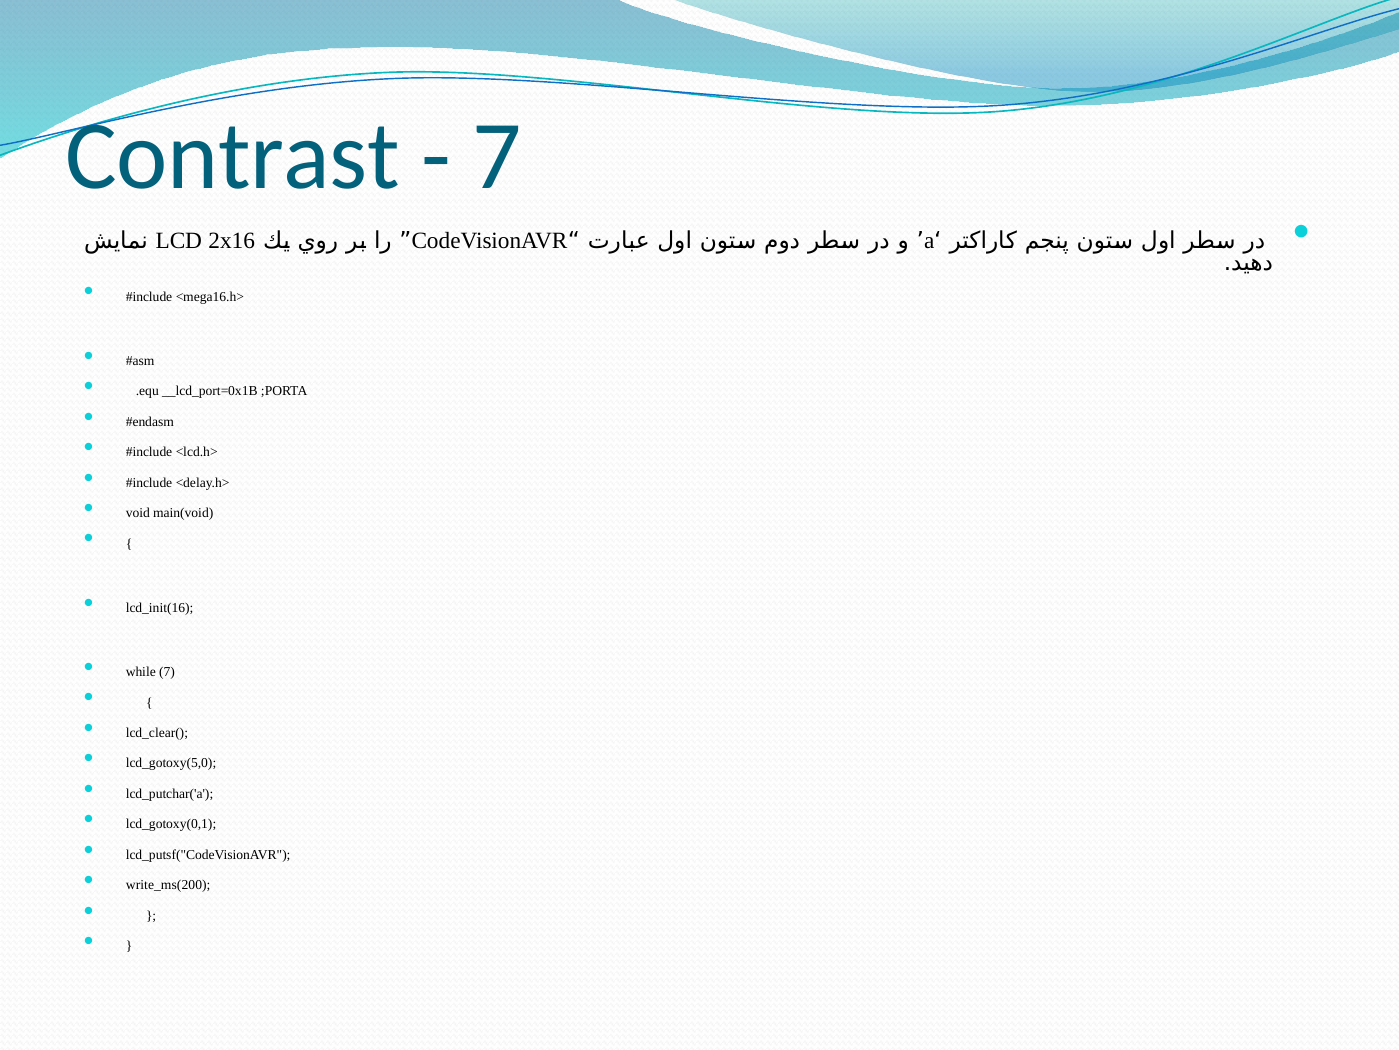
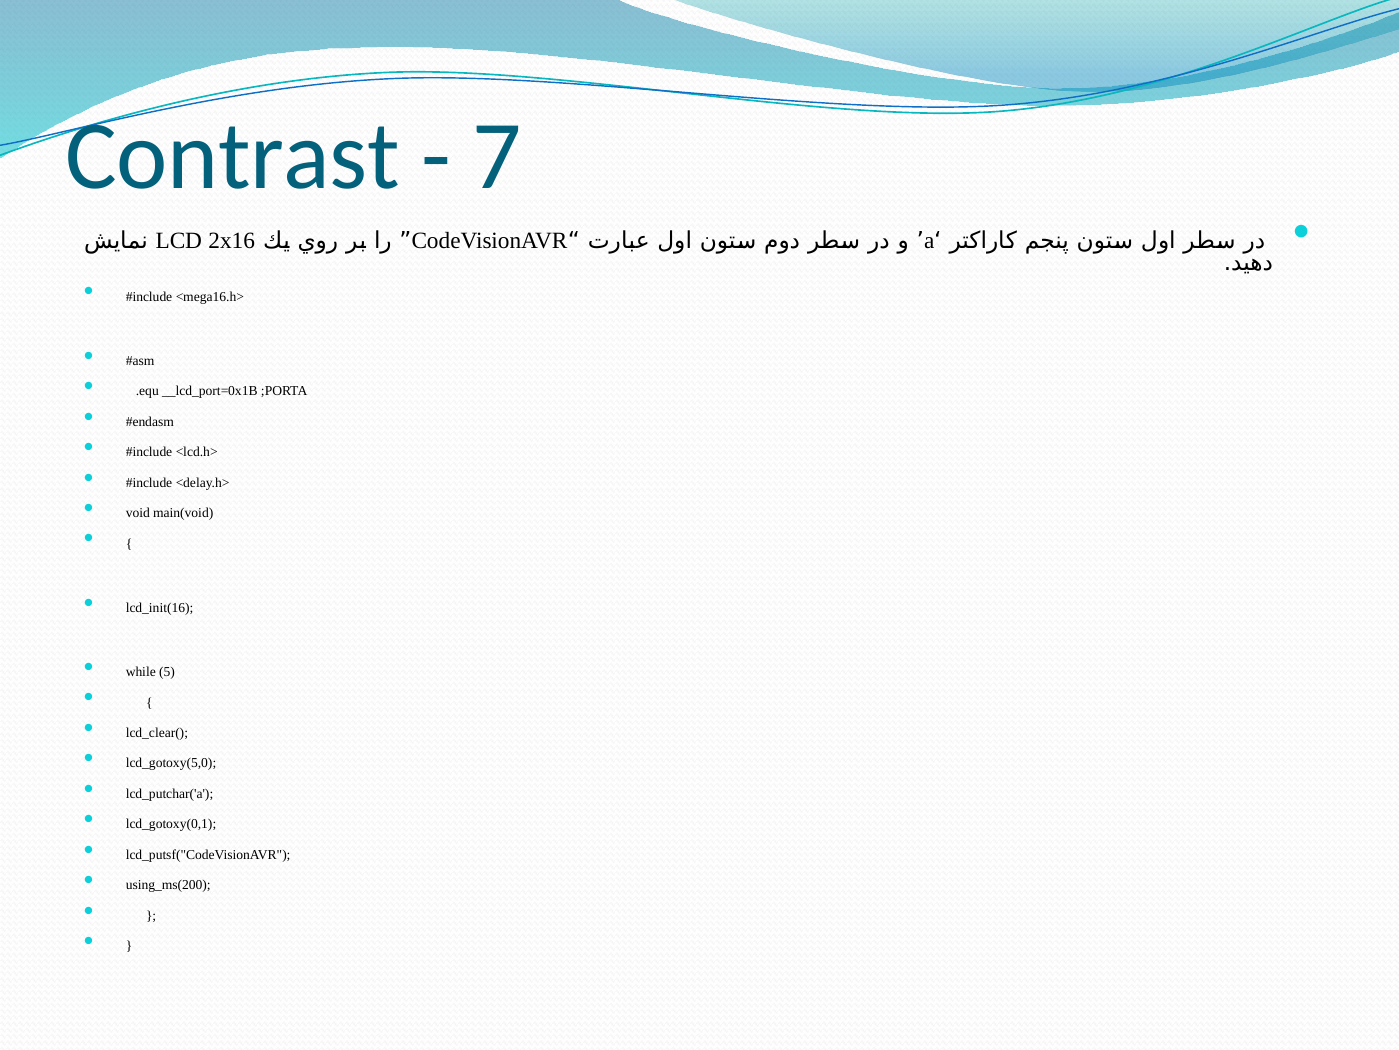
while 7: 7 -> 5 (167, 672)
write_ms(200: write_ms(200 -> using_ms(200 (168, 885)
